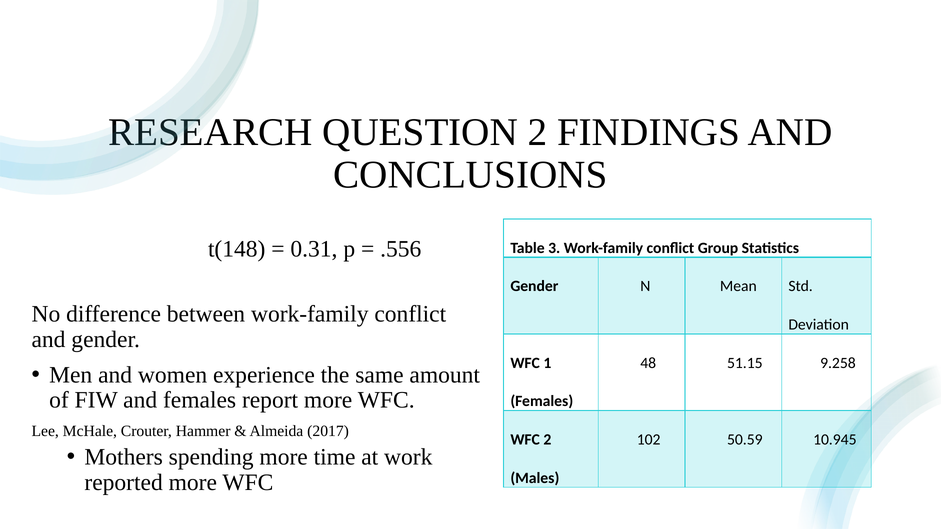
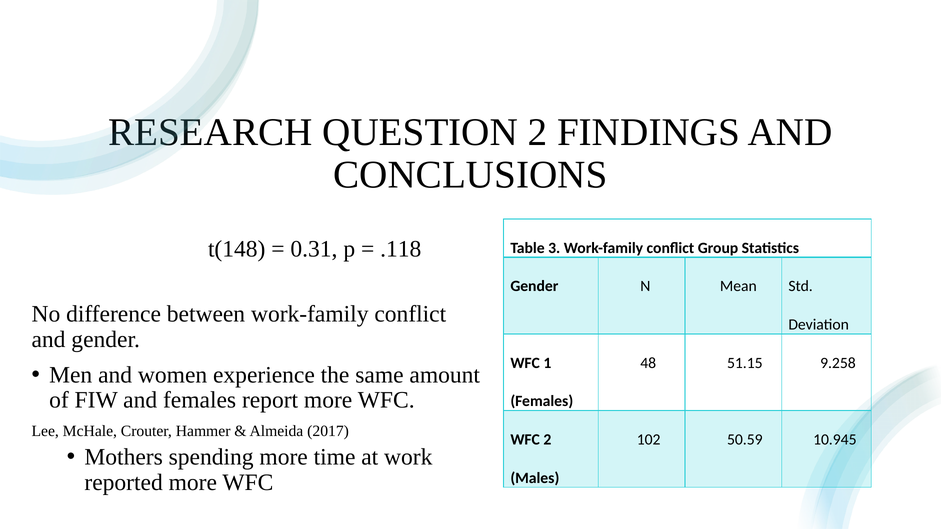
.556: .556 -> .118 (401, 249)
